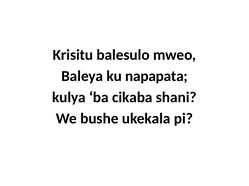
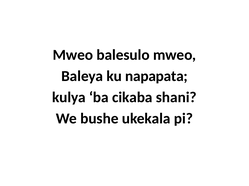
Krisitu: Krisitu -> Mweo (73, 55)
